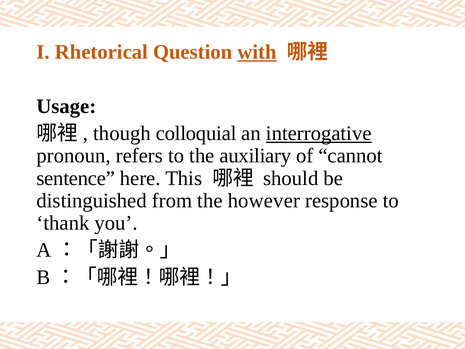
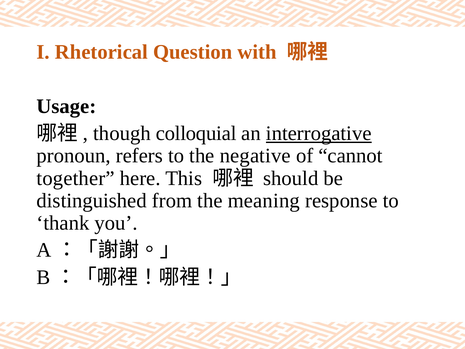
with underline: present -> none (257, 52)
auxiliary: auxiliary -> negative (255, 156)
sentence: sentence -> together (76, 178)
however: however -> meaning (264, 200)
